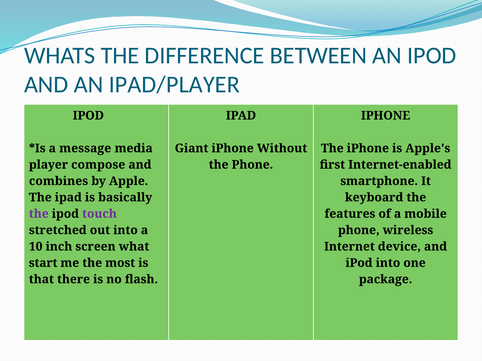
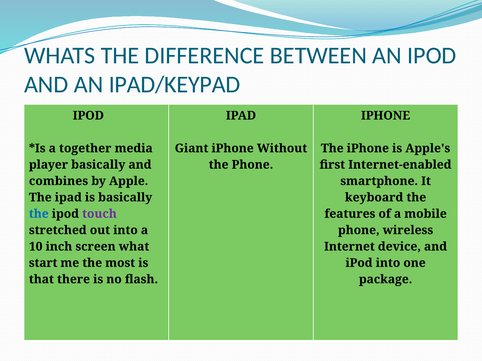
IPAD/PLAYER: IPAD/PLAYER -> IPAD/KEYPAD (175, 85)
message: message -> together (85, 148)
player compose: compose -> basically (98, 165)
the colour: purple -> blue (39, 214)
